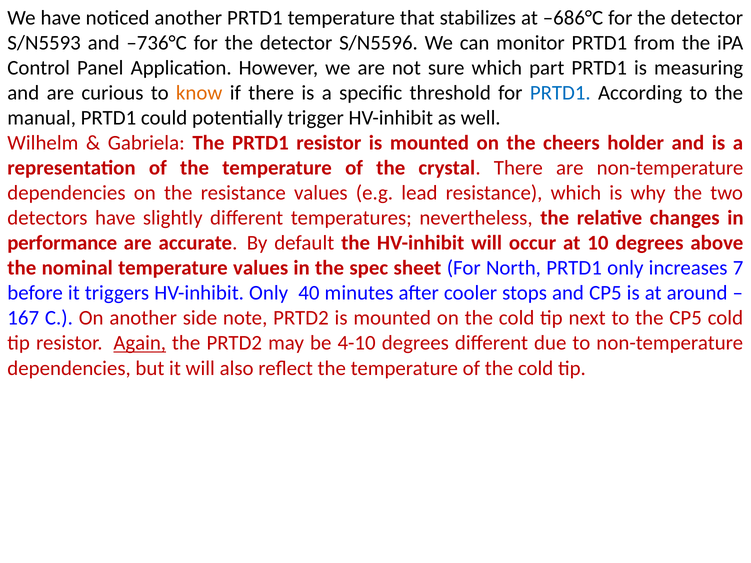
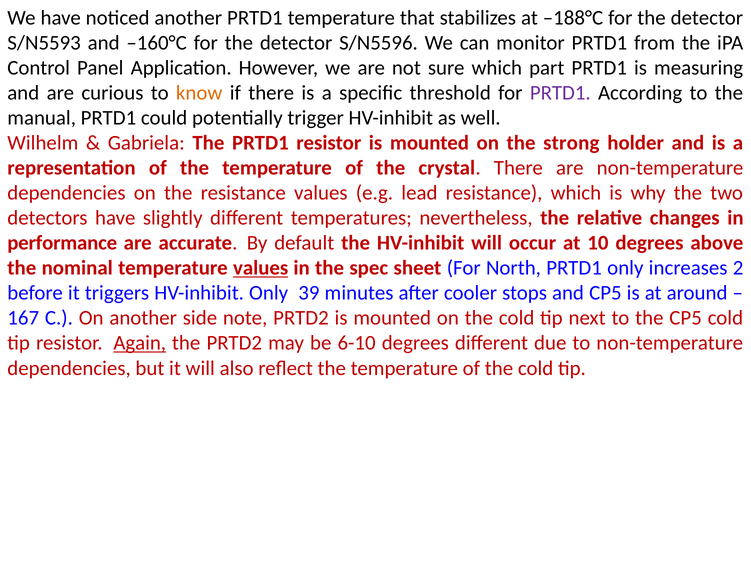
–686°C: –686°C -> –188°C (573, 18)
–736°C: –736°C -> –160°C (157, 43)
PRTD1 colour: blue -> purple (560, 93)
cheers: cheers -> strong (571, 143)
values underline: none -> present (261, 268)
7: 7 -> 2 (738, 268)
40: 40 -> 39 (309, 293)
4-10: 4-10 -> 6-10 (357, 343)
